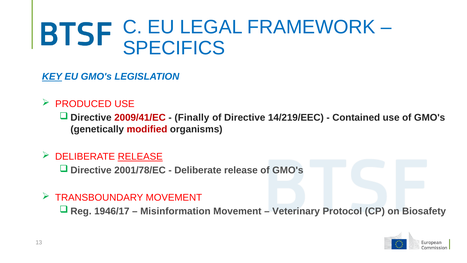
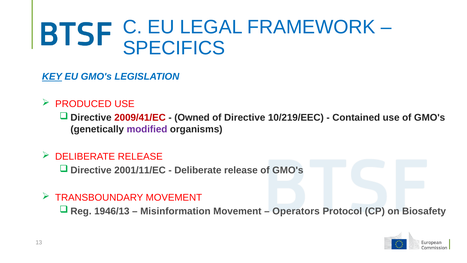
Finally: Finally -> Owned (192, 118)
14/219/EEC: 14/219/EEC -> 10/219/EEC (296, 118)
modified colour: red -> purple (147, 129)
RELEASE underline: present -> none (140, 157)
2001/78/EC: 2001/78/EC -> 2001/11/EC (140, 170)
1946/17: 1946/17 -> 1946/13 (112, 211)
Veterinary: Veterinary -> Operators (296, 211)
